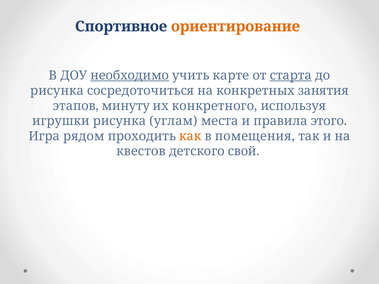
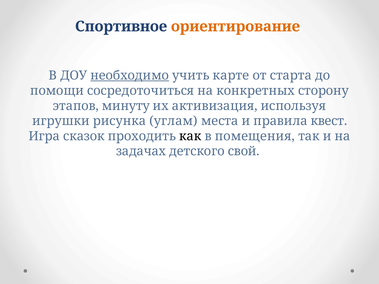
старта underline: present -> none (291, 76)
рисунка: рисунка -> помощи (57, 91)
занятия: занятия -> сторону (323, 91)
конкретного: конкретного -> активизация (215, 106)
этого: этого -> квест (329, 121)
рядом: рядом -> сказок (84, 136)
как colour: orange -> black (190, 136)
квестов: квестов -> задачах (141, 151)
